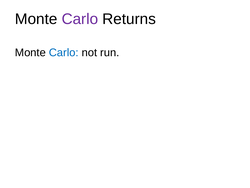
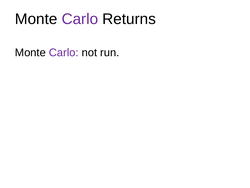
Carlo colour: blue -> purple (64, 52)
